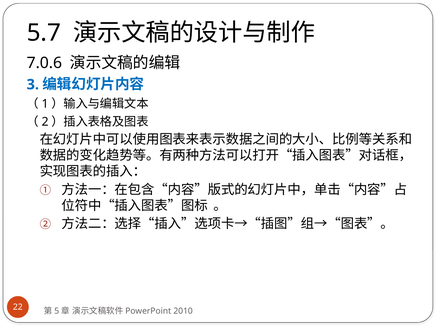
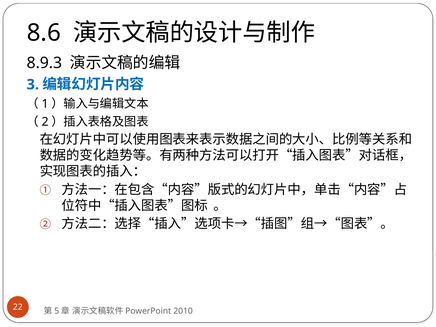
5.7: 5.7 -> 8.6 (44, 33)
7.0.6: 7.0.6 -> 8.9.3 (44, 63)
